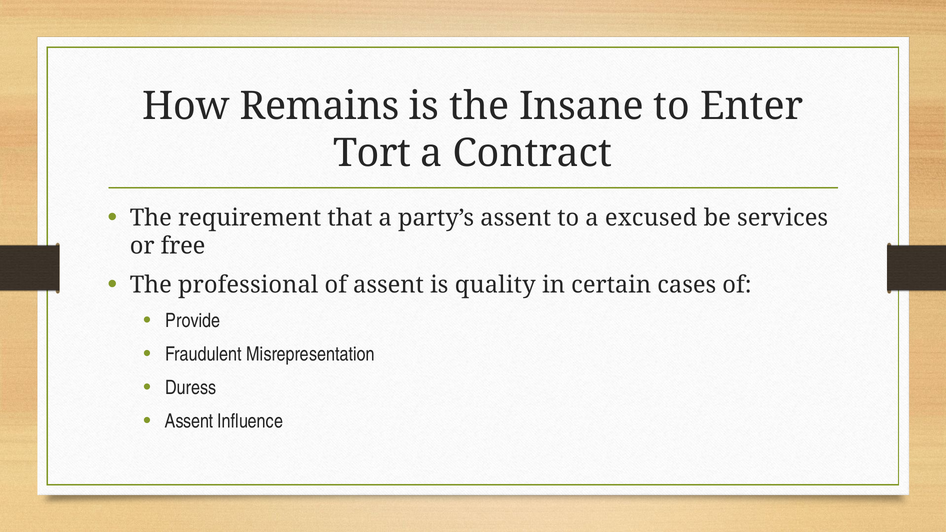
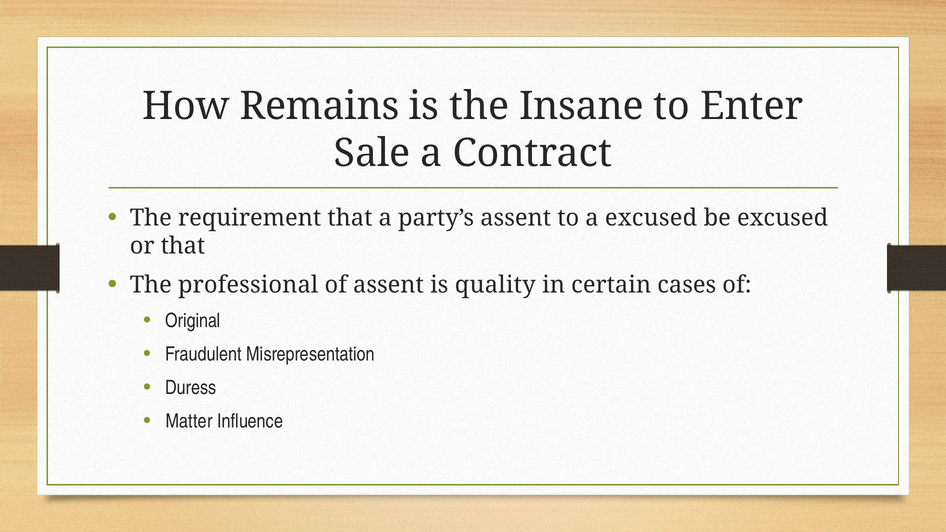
Tort: Tort -> Sale (372, 153)
be services: services -> excused (783, 218)
or free: free -> that (183, 246)
Provide: Provide -> Original (193, 321)
Assent: Assent -> Matter (189, 421)
